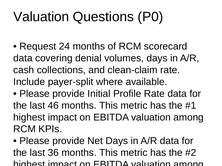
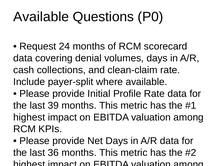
Valuation: Valuation -> Available (41, 17)
46: 46 -> 39 (53, 106)
